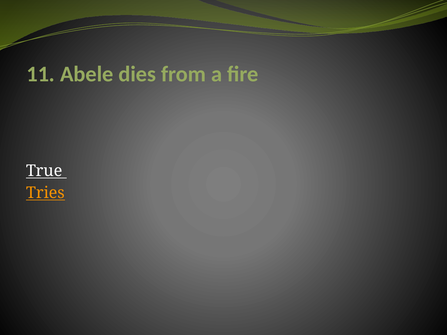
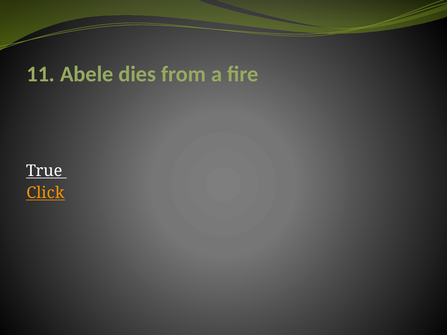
Tries: Tries -> Click (45, 193)
